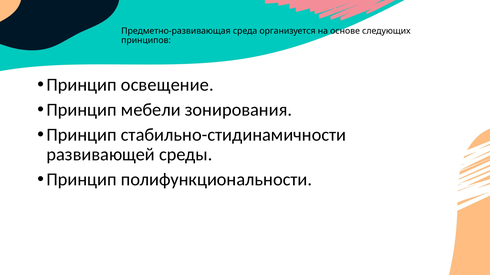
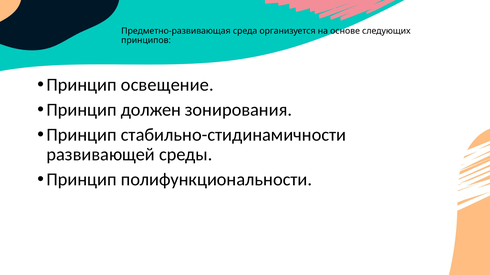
мебели: мебели -> должен (151, 110)
